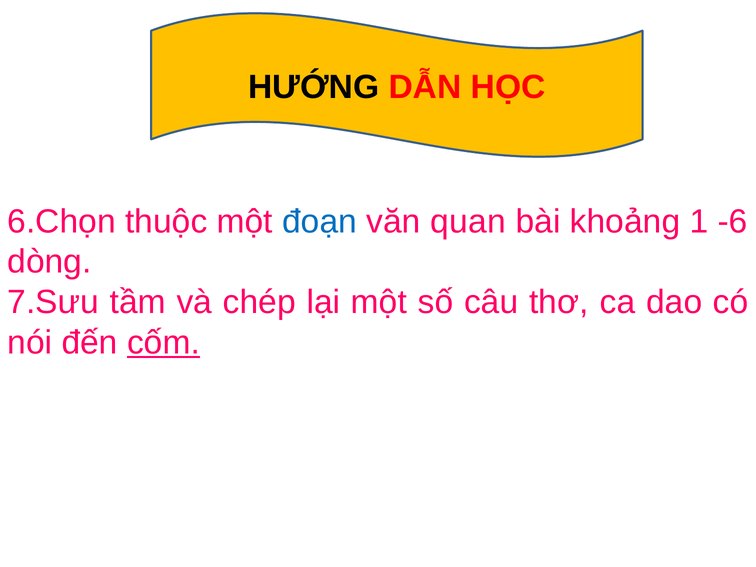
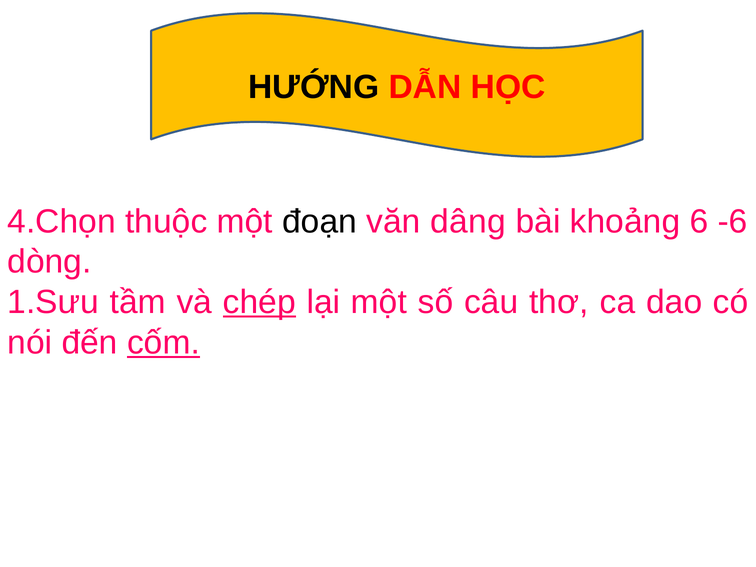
6.Chọn: 6.Chọn -> 4.Chọn (62, 222)
đoạn colour: blue -> black (320, 222)
quan: quan -> dâng (468, 222)
1: 1 -> 6 (699, 222)
7.Sưu: 7.Sưu -> 1.Sưu (53, 302)
chép underline: none -> present (259, 302)
